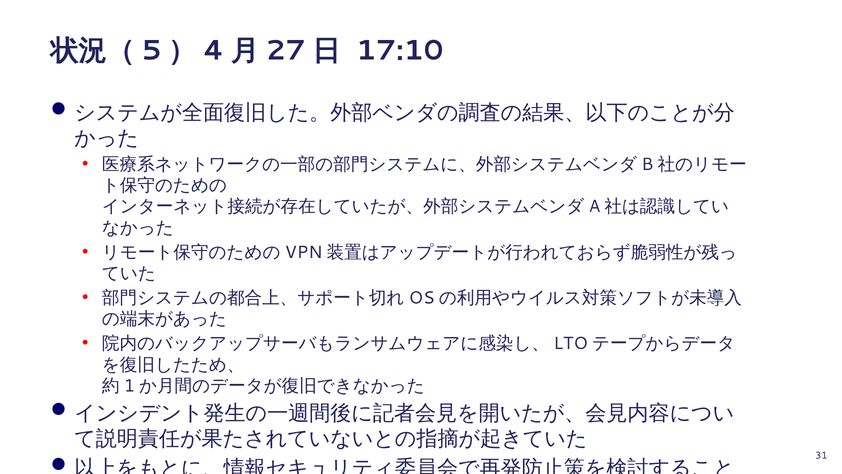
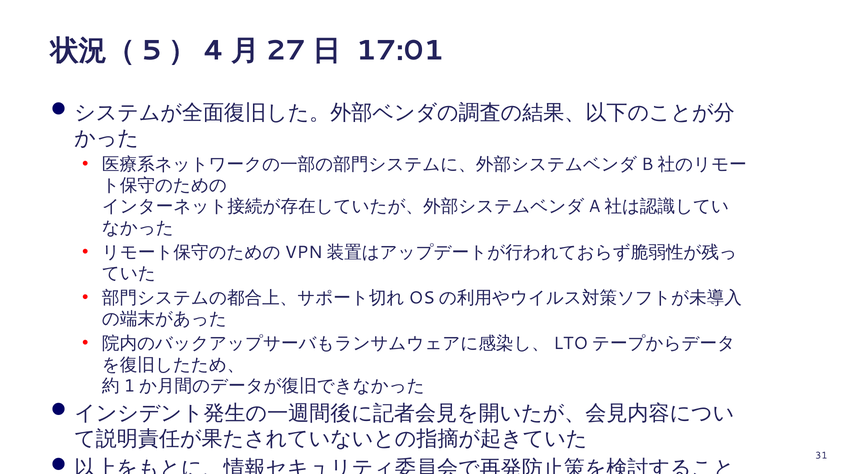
17:10: 17:10 -> 17:01 (400, 50)
